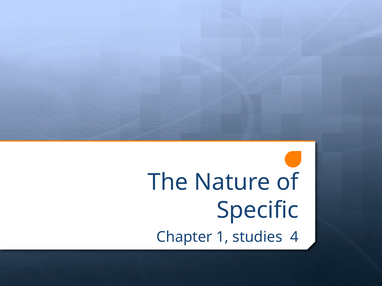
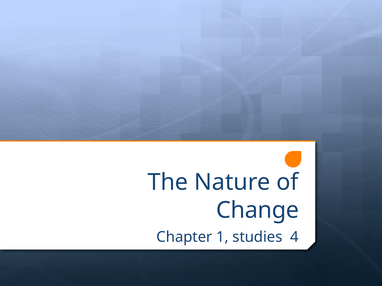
Specific: Specific -> Change (258, 211)
